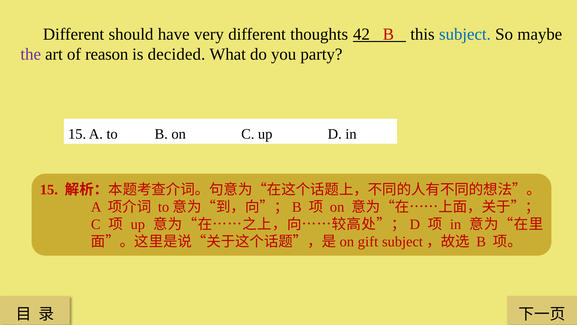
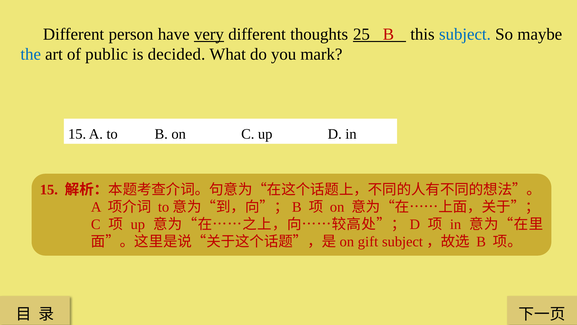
should: should -> person (131, 34)
very underline: none -> present (209, 34)
42: 42 -> 25 (361, 34)
the colour: purple -> blue (31, 54)
reason: reason -> public (107, 54)
party: party -> mark (321, 54)
